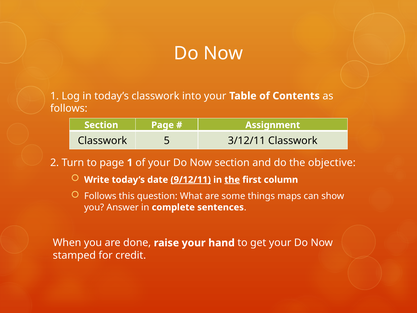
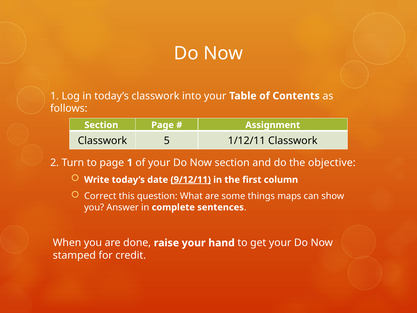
3/12/11: 3/12/11 -> 1/12/11 (247, 141)
the underline: present -> none (232, 180)
Follows: Follows -> Correct (100, 196)
